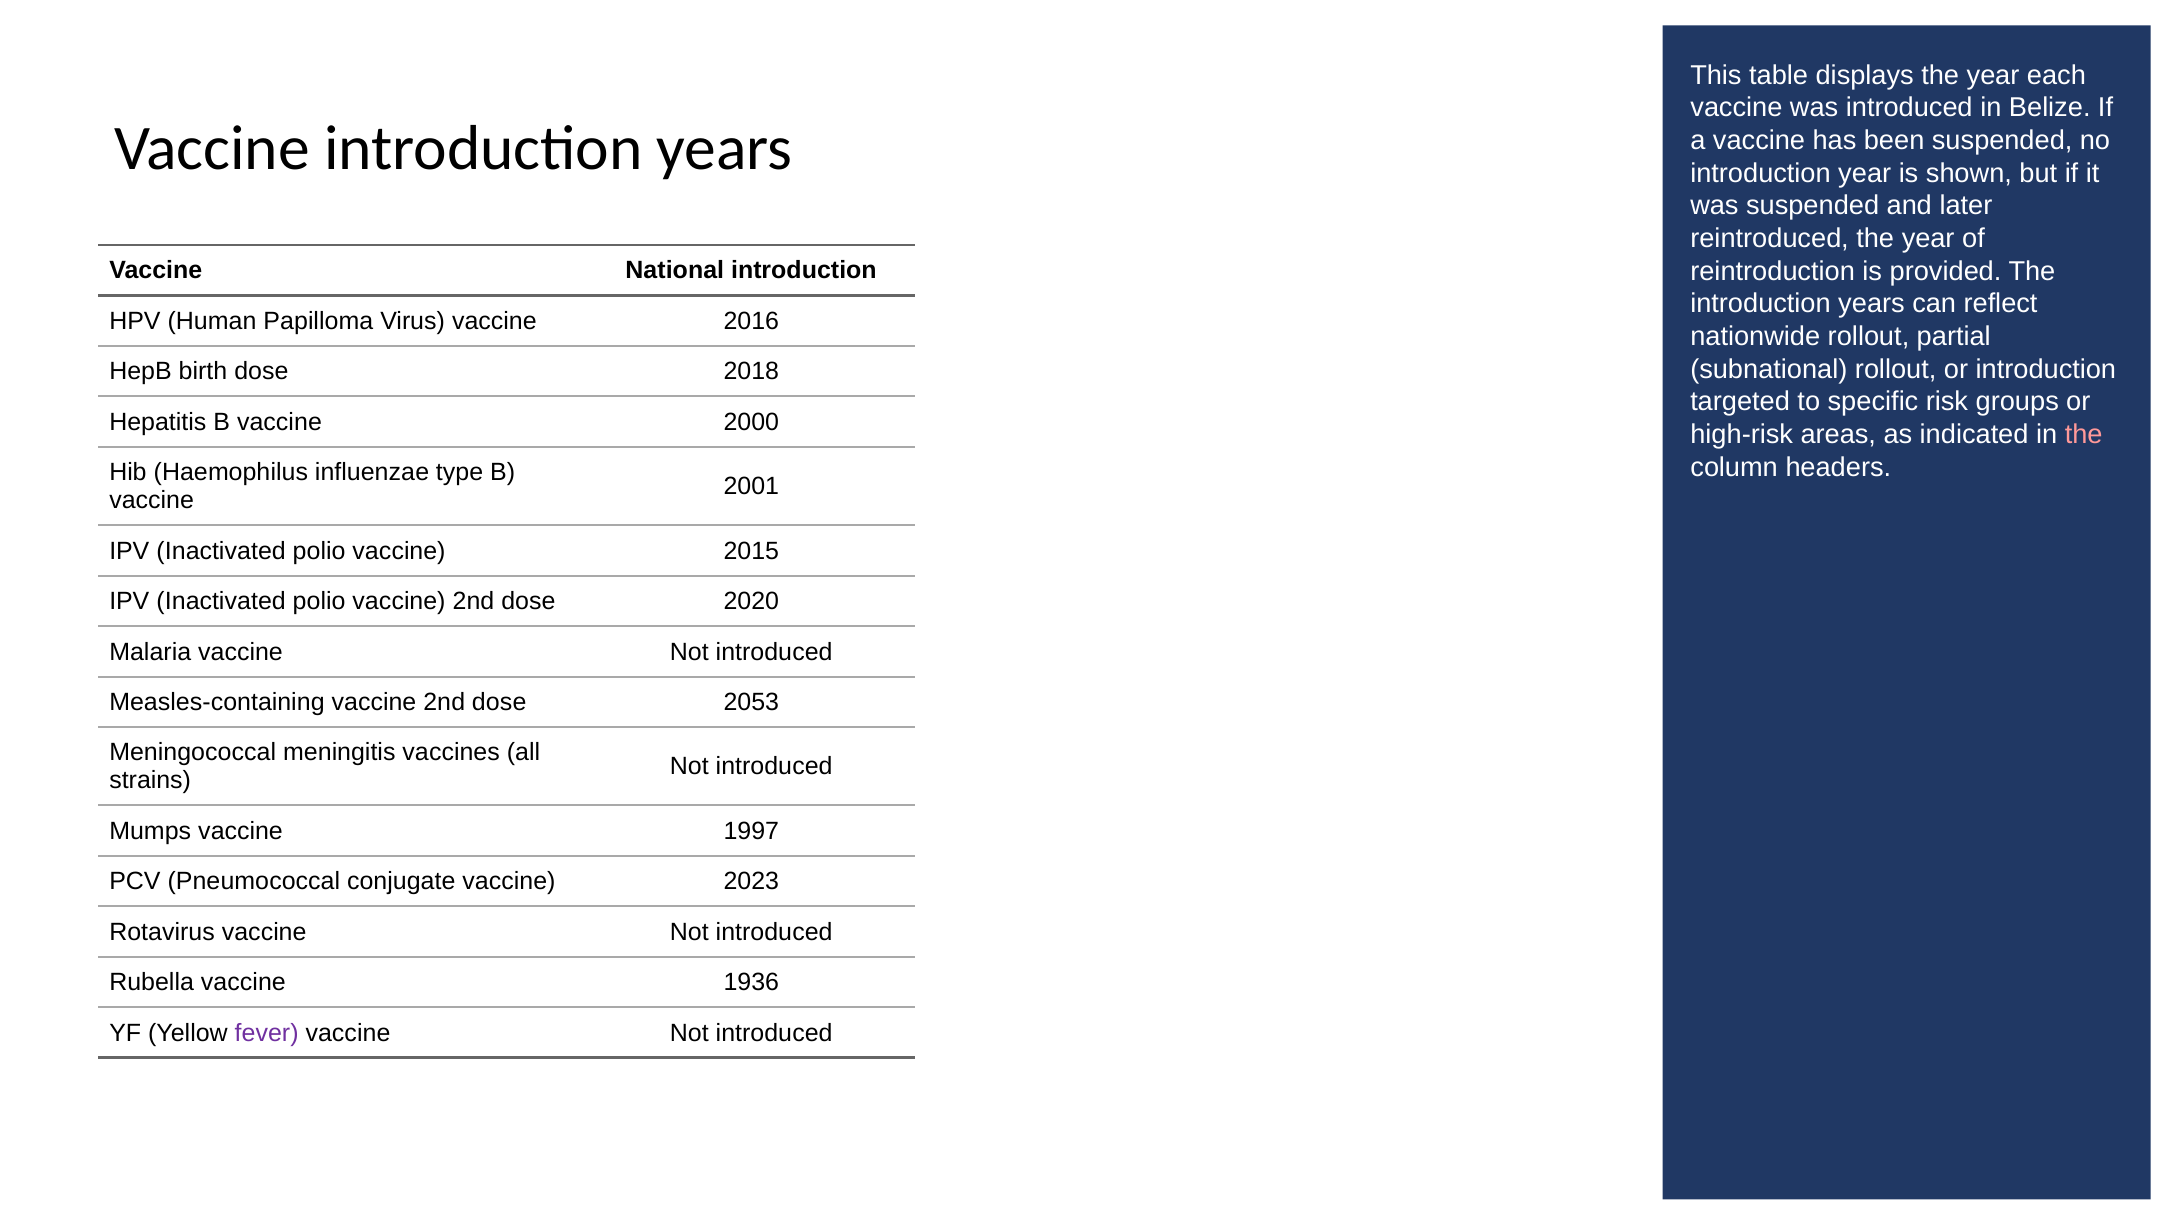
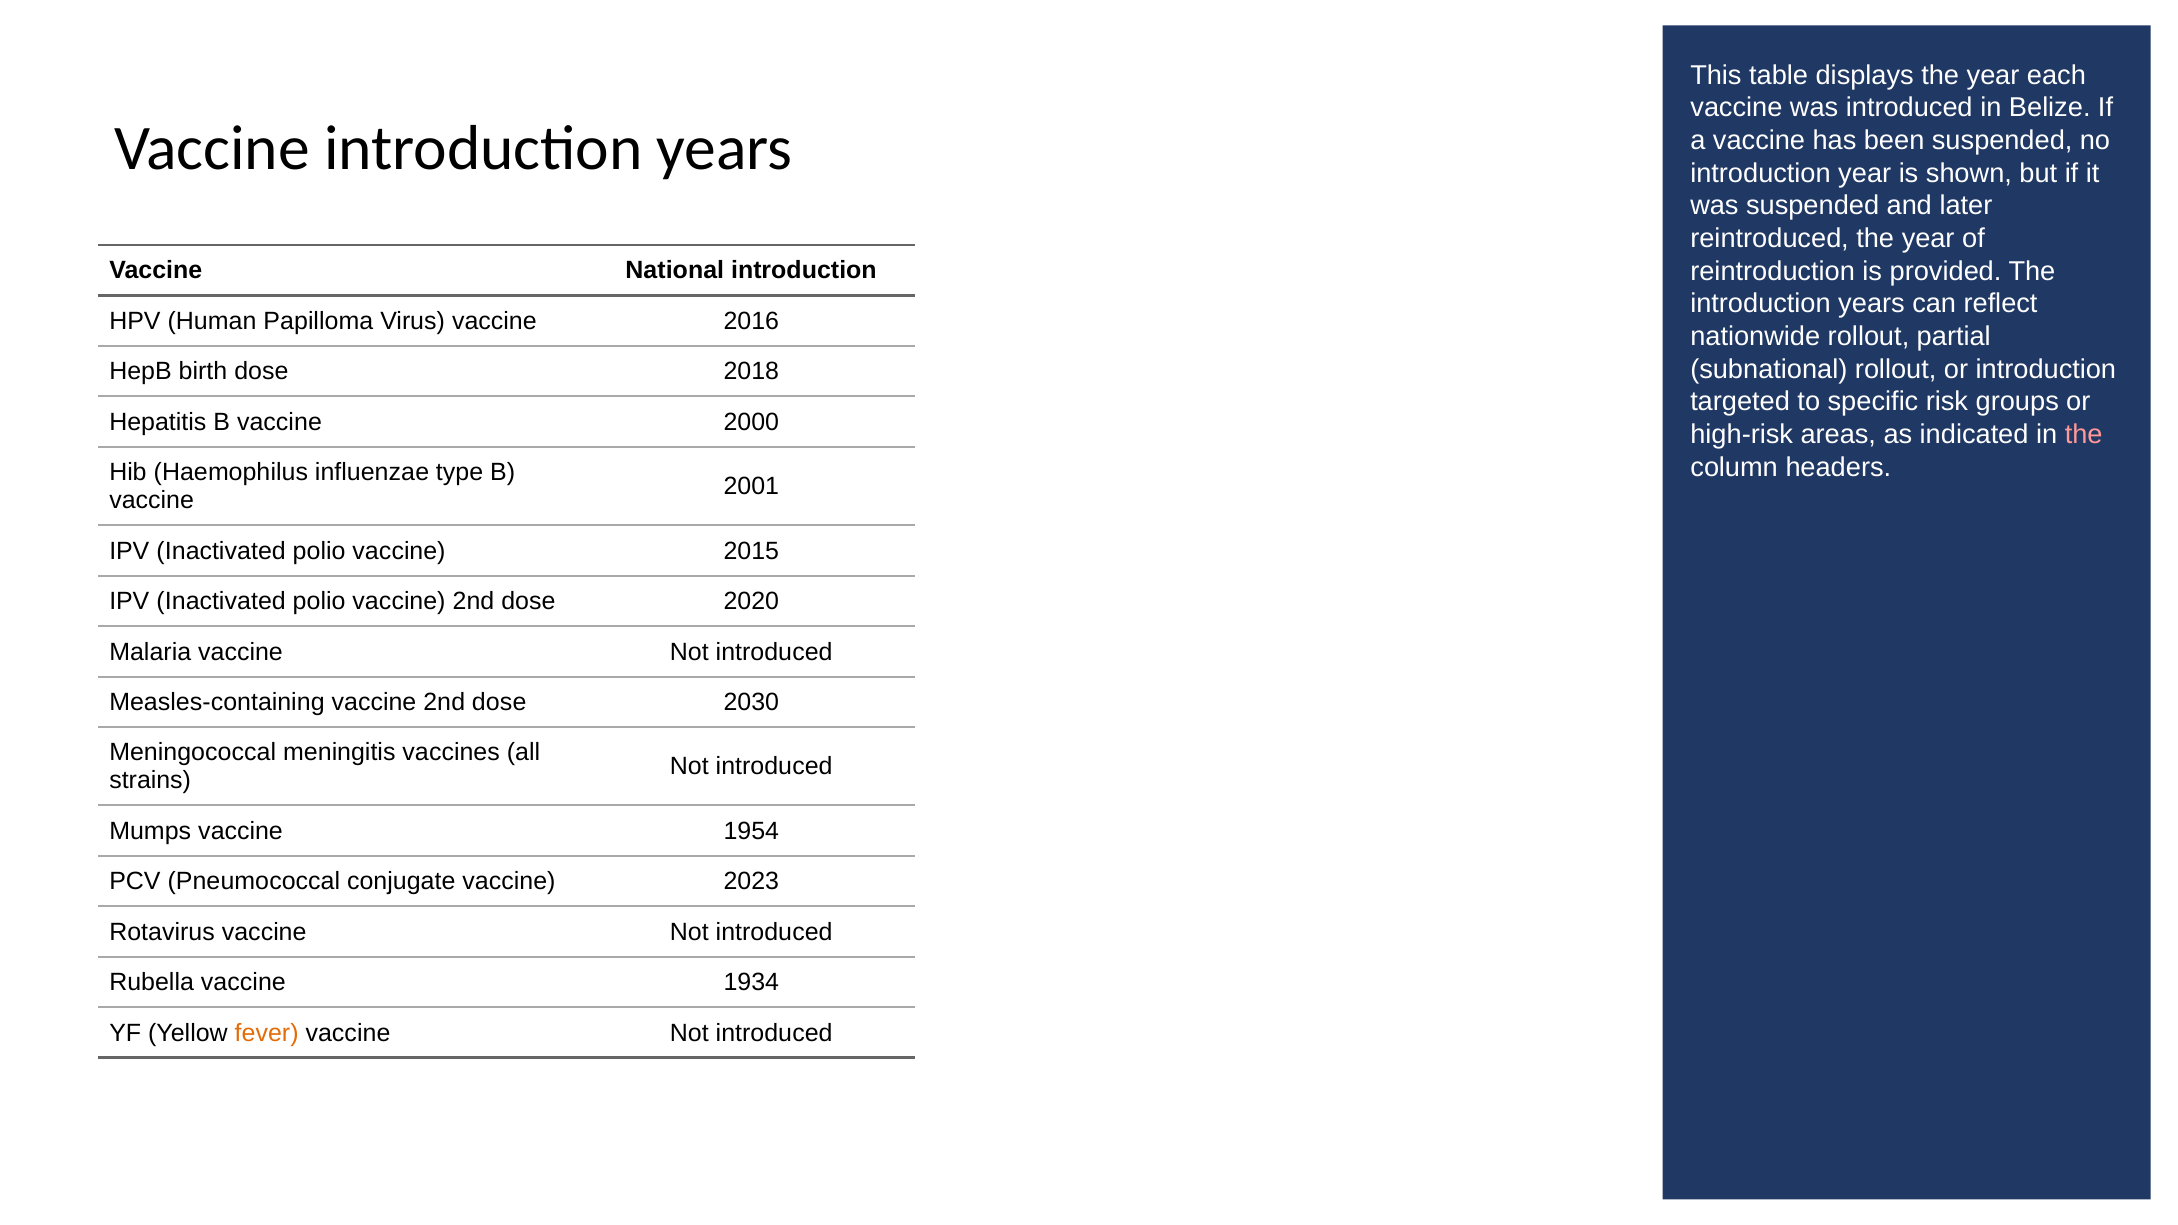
2053: 2053 -> 2030 (751, 702)
1997: 1997 -> 1954 (751, 831)
1936: 1936 -> 1934 (751, 983)
fever colour: purple -> orange (267, 1033)
